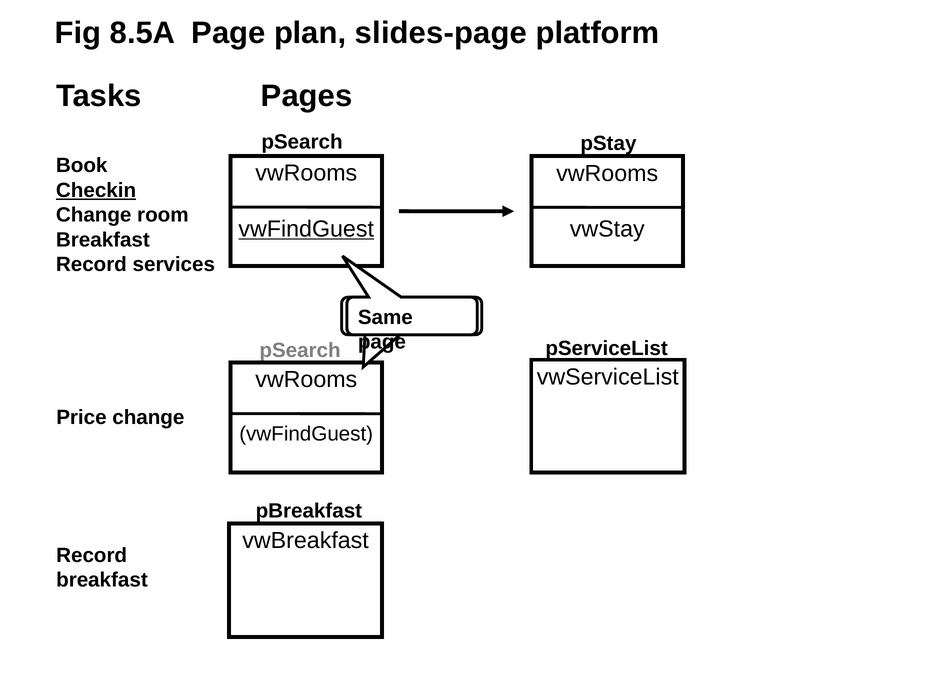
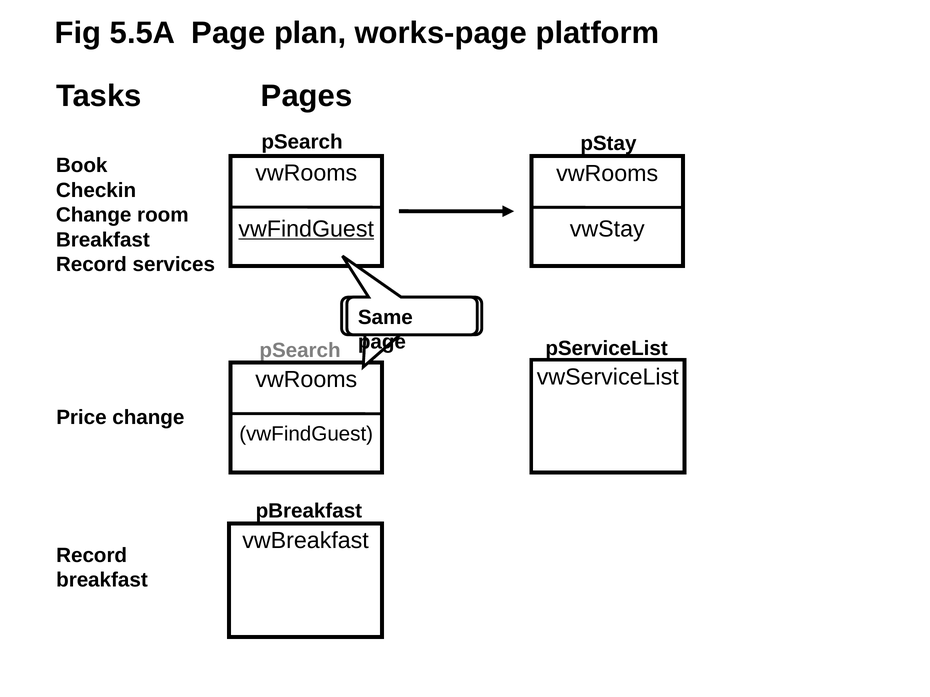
8.5A: 8.5A -> 5.5A (143, 33)
slides-page: slides-page -> works-page (441, 33)
Checkin underline: present -> none (96, 190)
